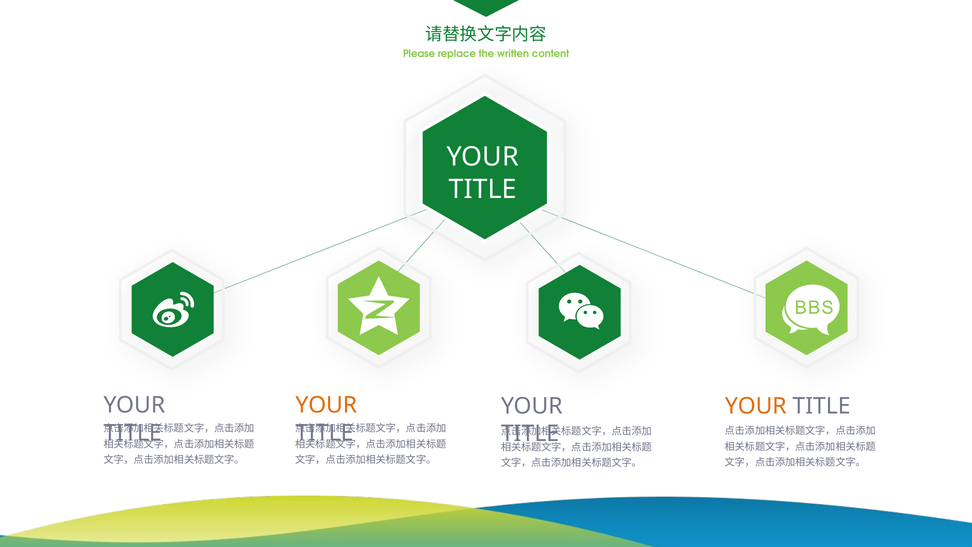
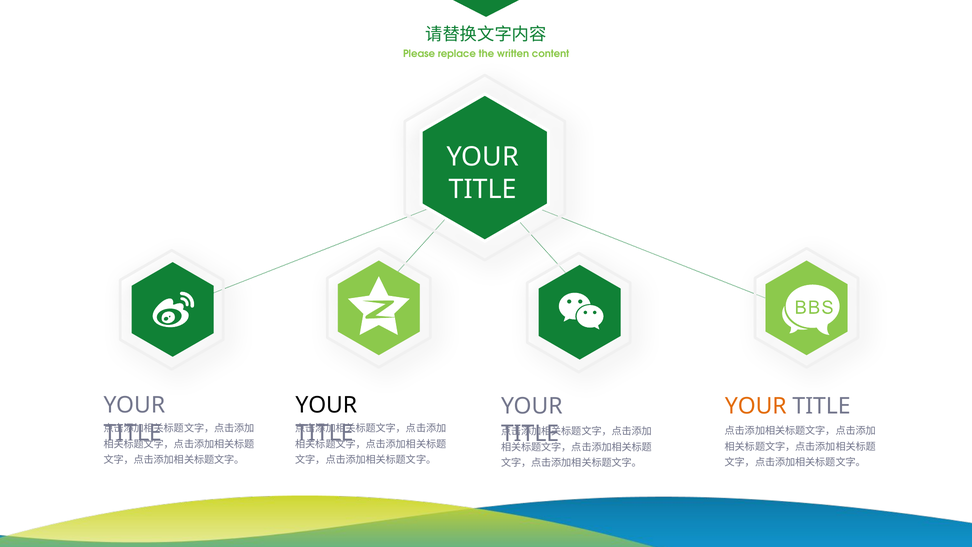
YOUR colour: orange -> black (326, 405)
